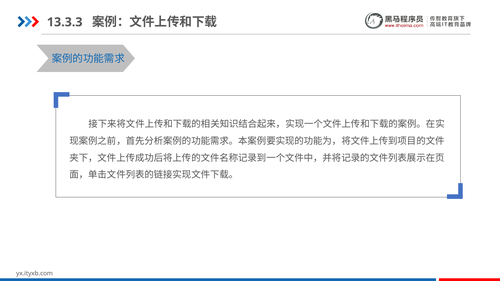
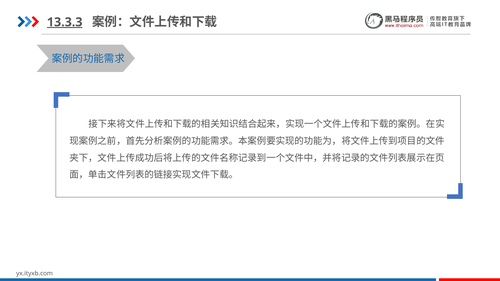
13.3.3 underline: none -> present (65, 22)
